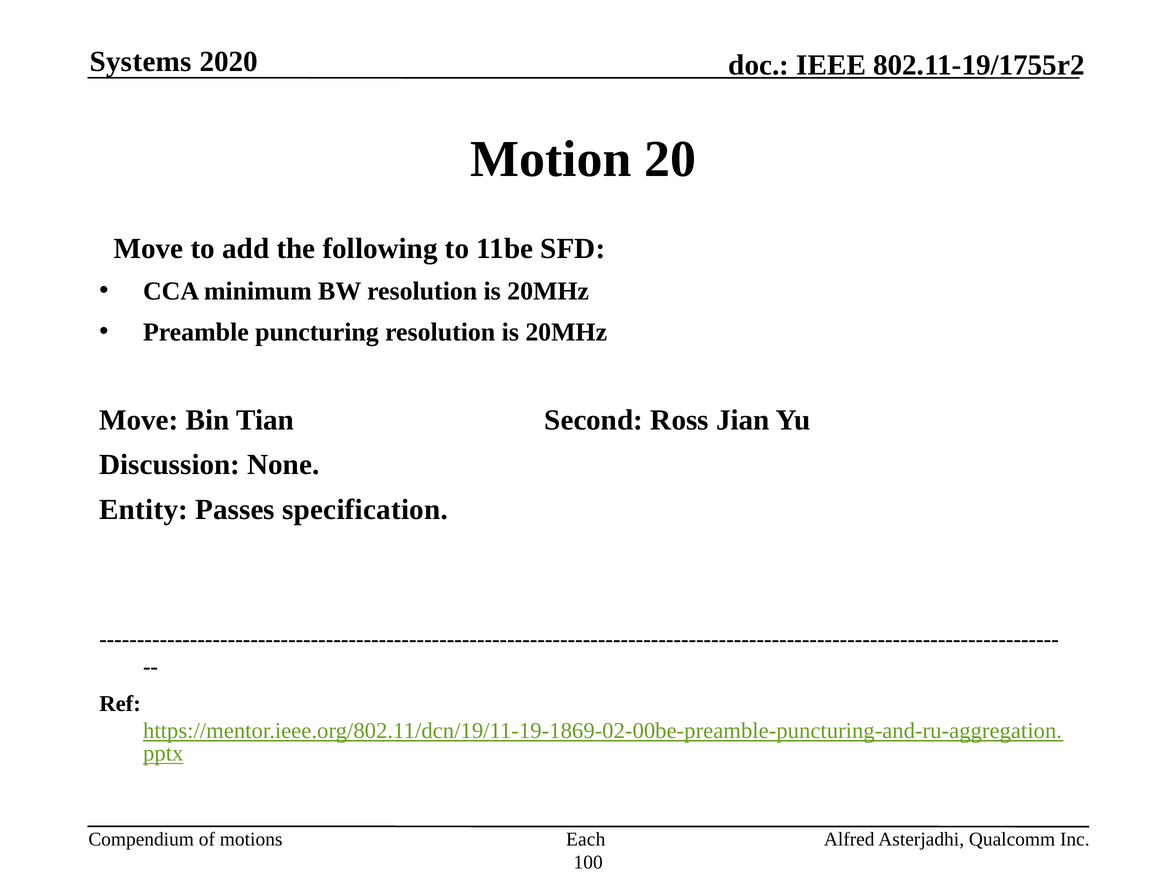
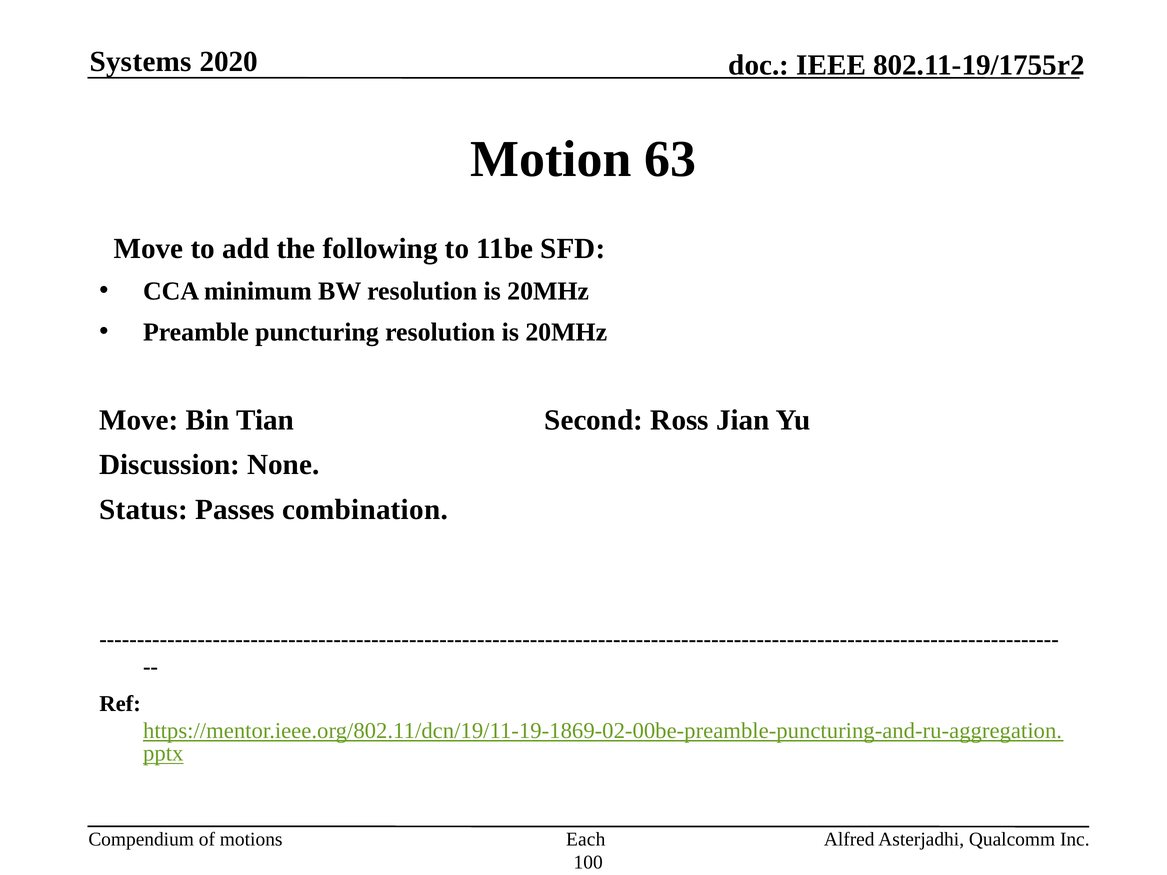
20: 20 -> 63 (670, 159)
Entity: Entity -> Status (144, 510)
specification: specification -> combination (365, 510)
